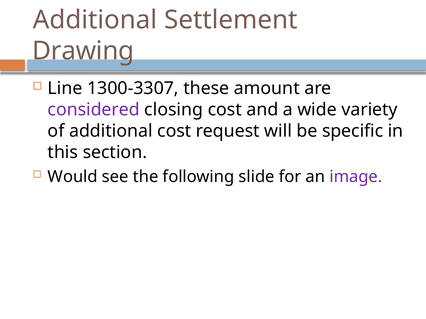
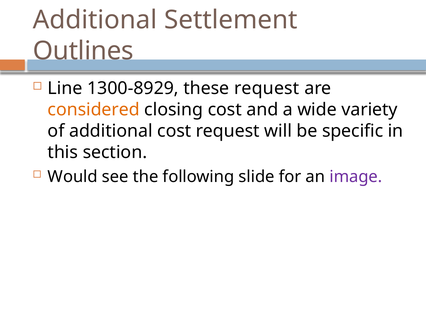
Drawing: Drawing -> Outlines (83, 51)
1300‐3307: 1300‐3307 -> 1300‐8929 (133, 89)
these amount: amount -> request (267, 89)
considered colour: purple -> orange (94, 110)
